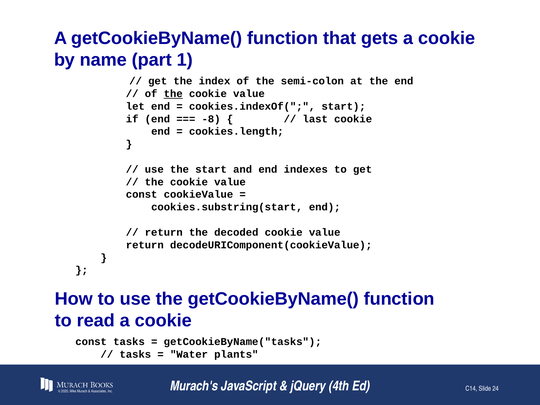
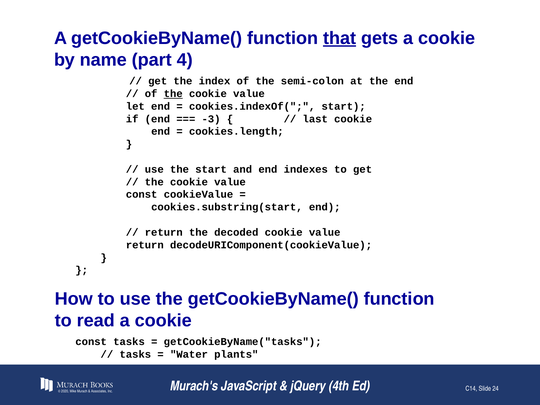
that underline: none -> present (340, 38)
1: 1 -> 4 (185, 60)
-8: -8 -> -3 (211, 119)
